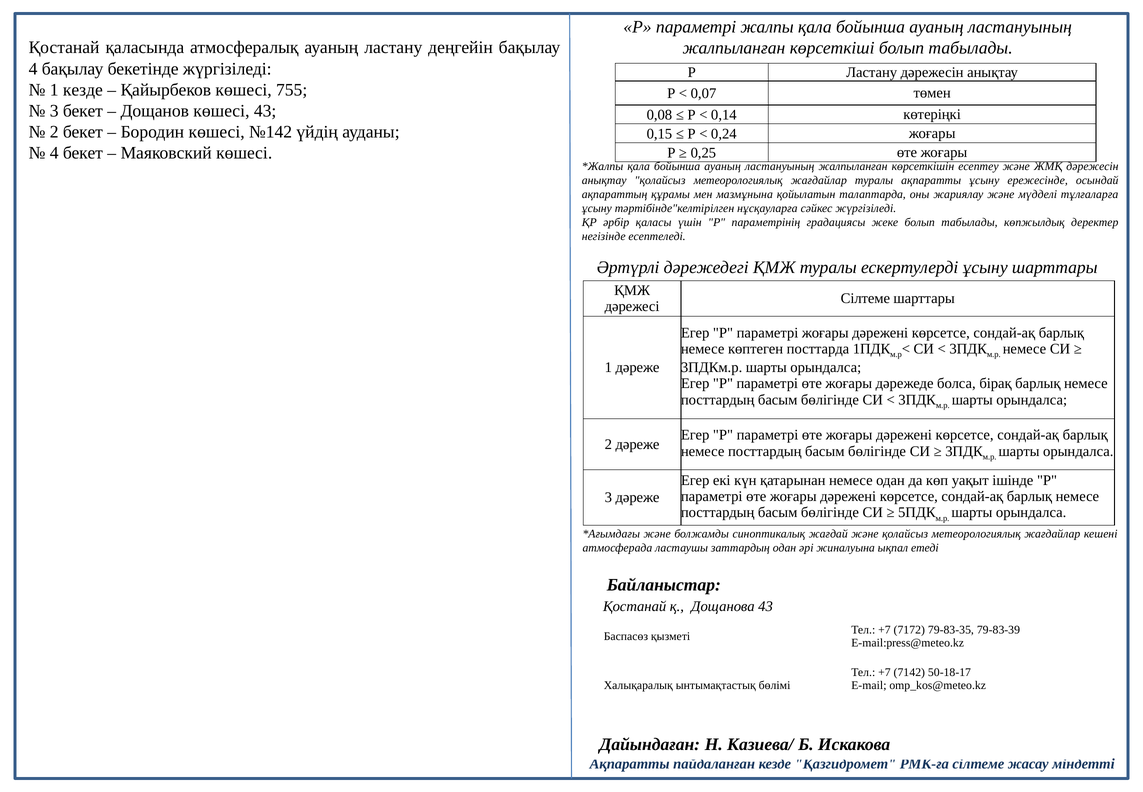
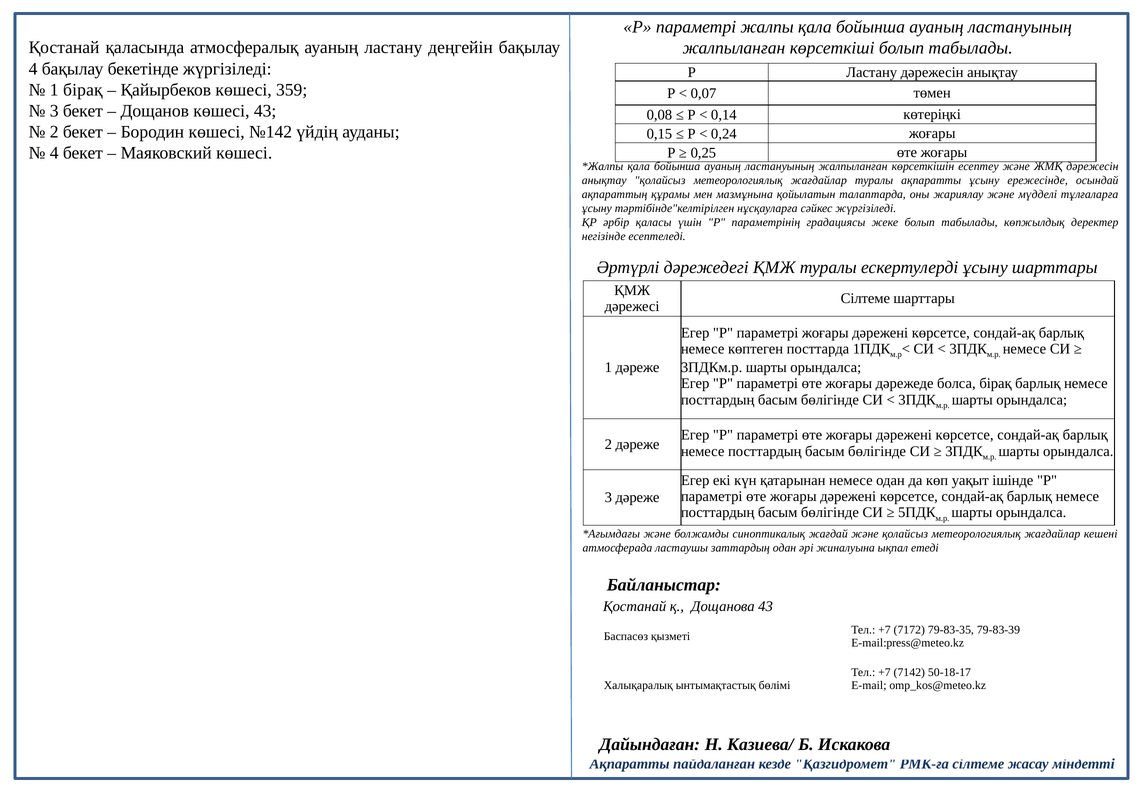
1 кезде: кезде -> бірақ (83, 90)
755: 755 -> 359 (292, 90)
